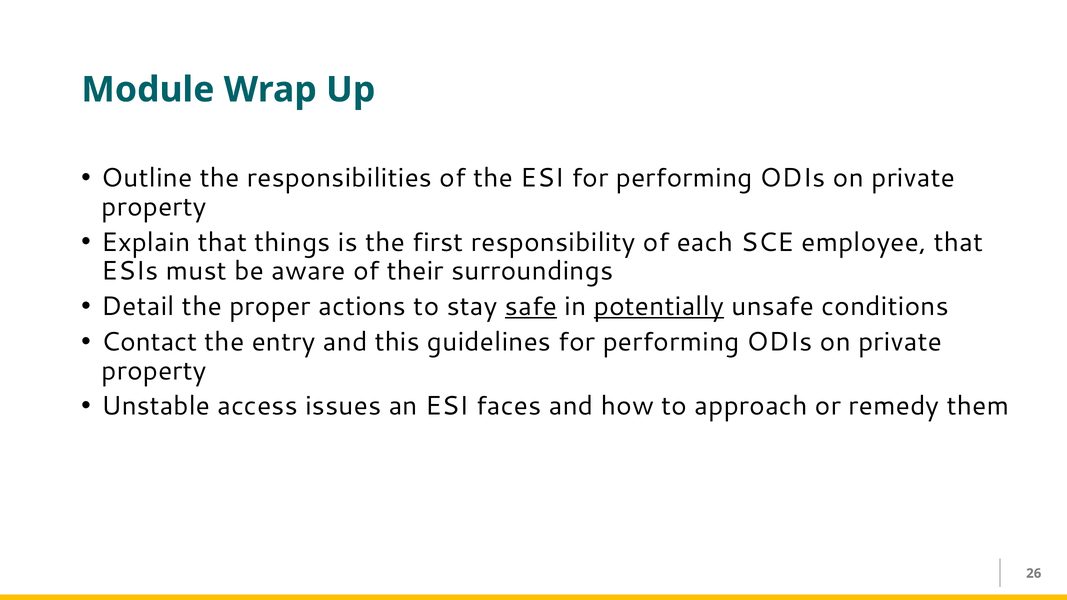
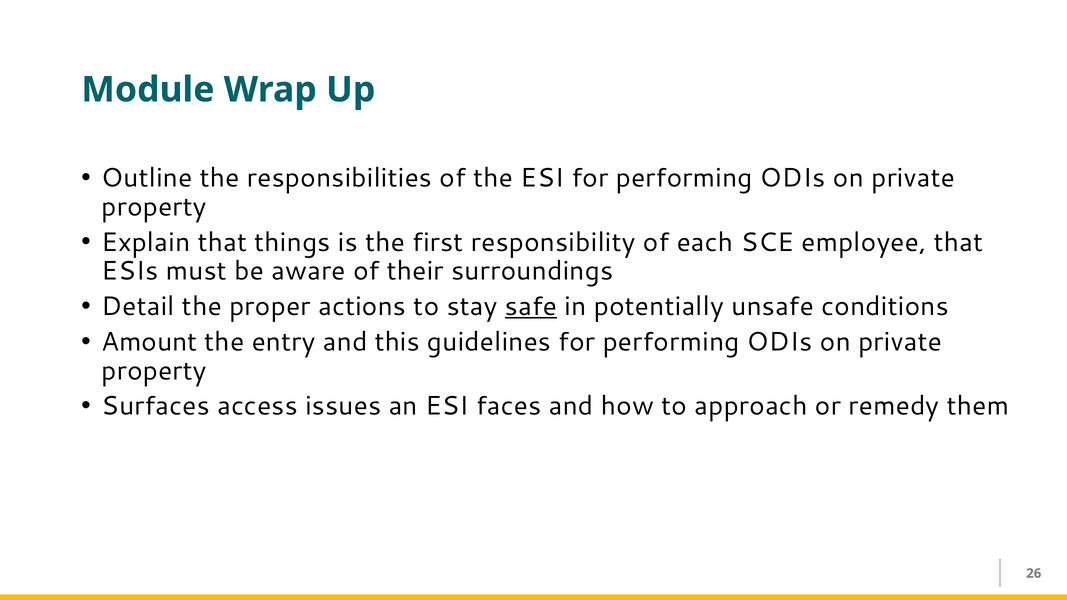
potentially underline: present -> none (659, 307)
Contact: Contact -> Amount (149, 342)
Unstable: Unstable -> Surfaces (156, 406)
